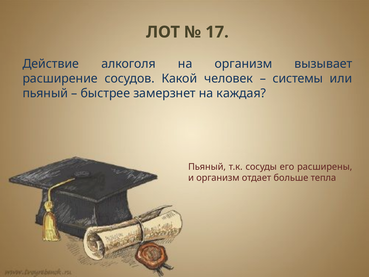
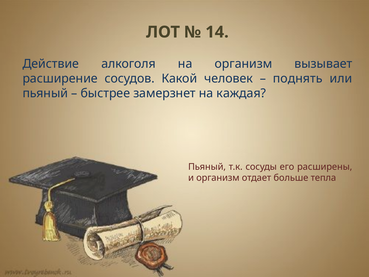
17: 17 -> 14 (217, 32)
системы: системы -> поднять (298, 78)
